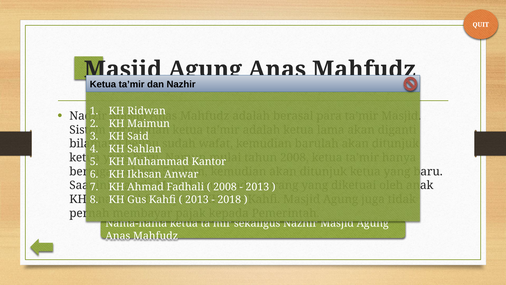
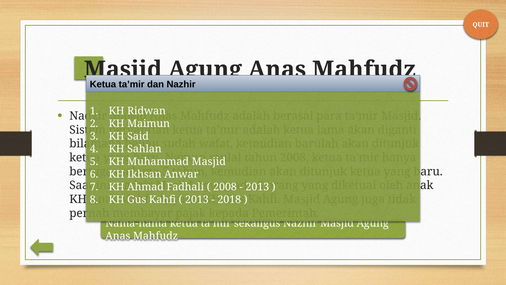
Kantor: Kantor -> Masjid (209, 161)
